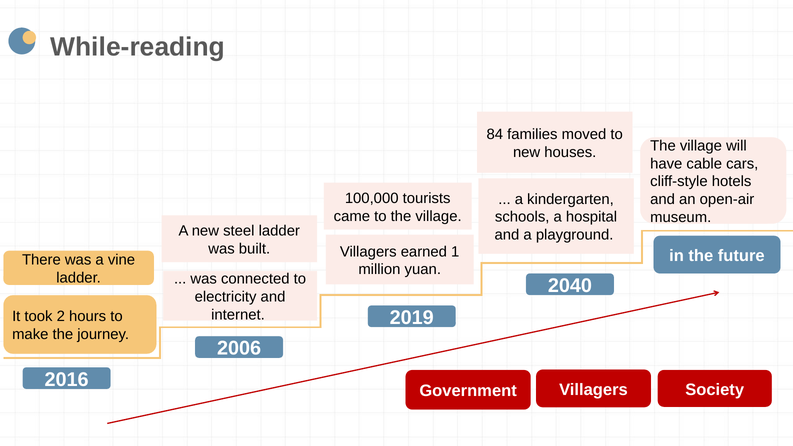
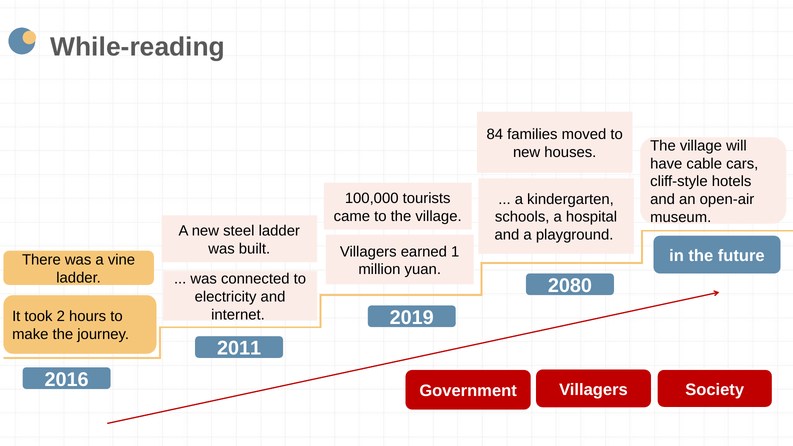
2040: 2040 -> 2080 (570, 286)
2006: 2006 -> 2011 (239, 348)
